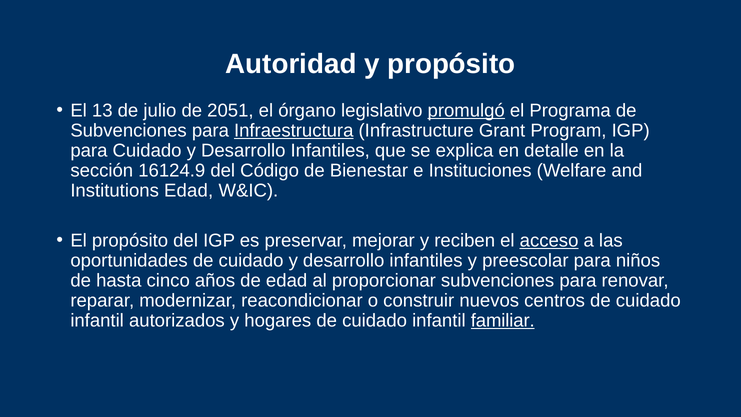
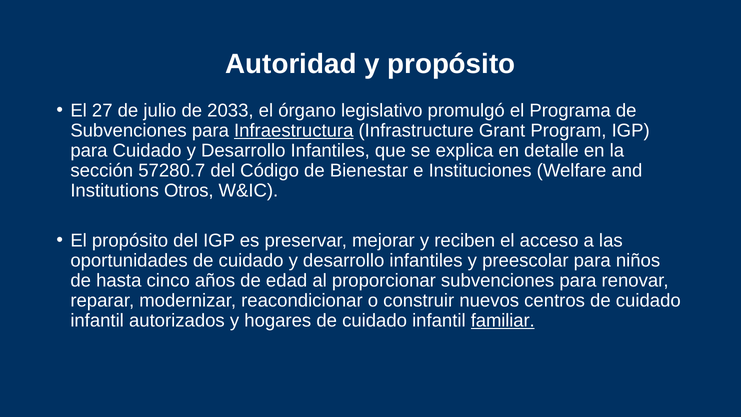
13: 13 -> 27 (102, 110)
2051: 2051 -> 2033 (230, 110)
promulgó underline: present -> none (466, 110)
16124.9: 16124.9 -> 57280.7 (172, 170)
Institutions Edad: Edad -> Otros (189, 190)
acceso underline: present -> none (549, 240)
